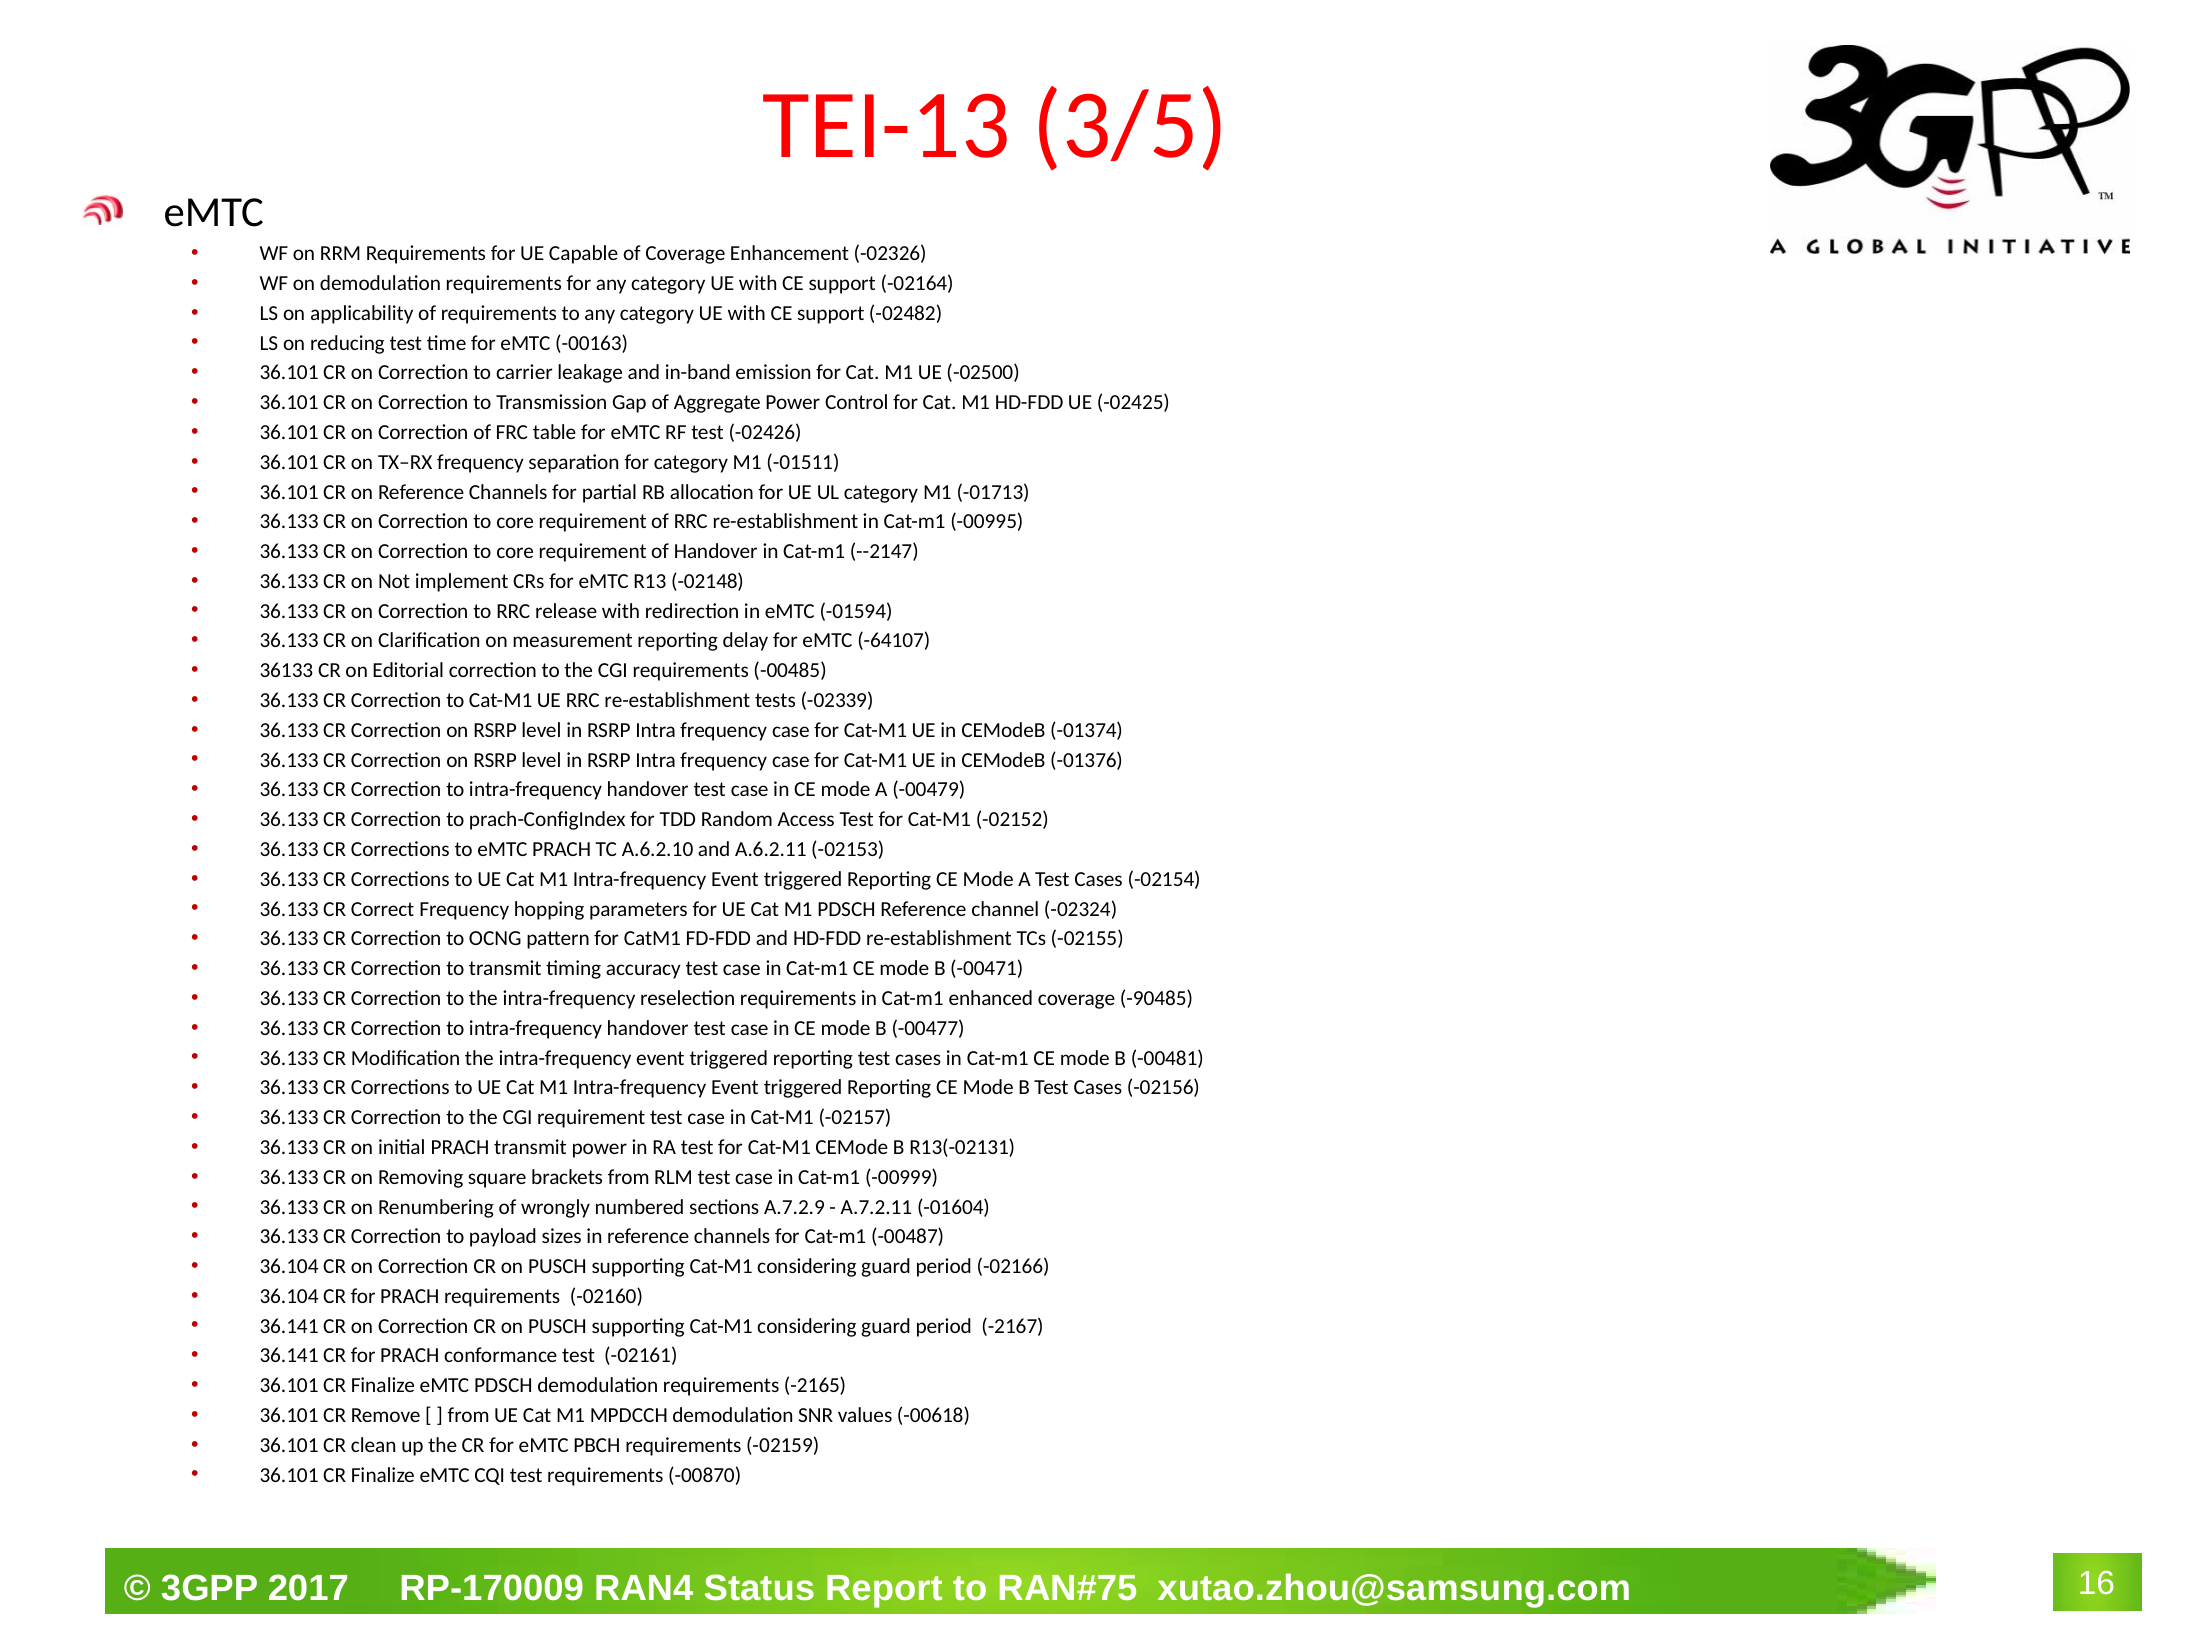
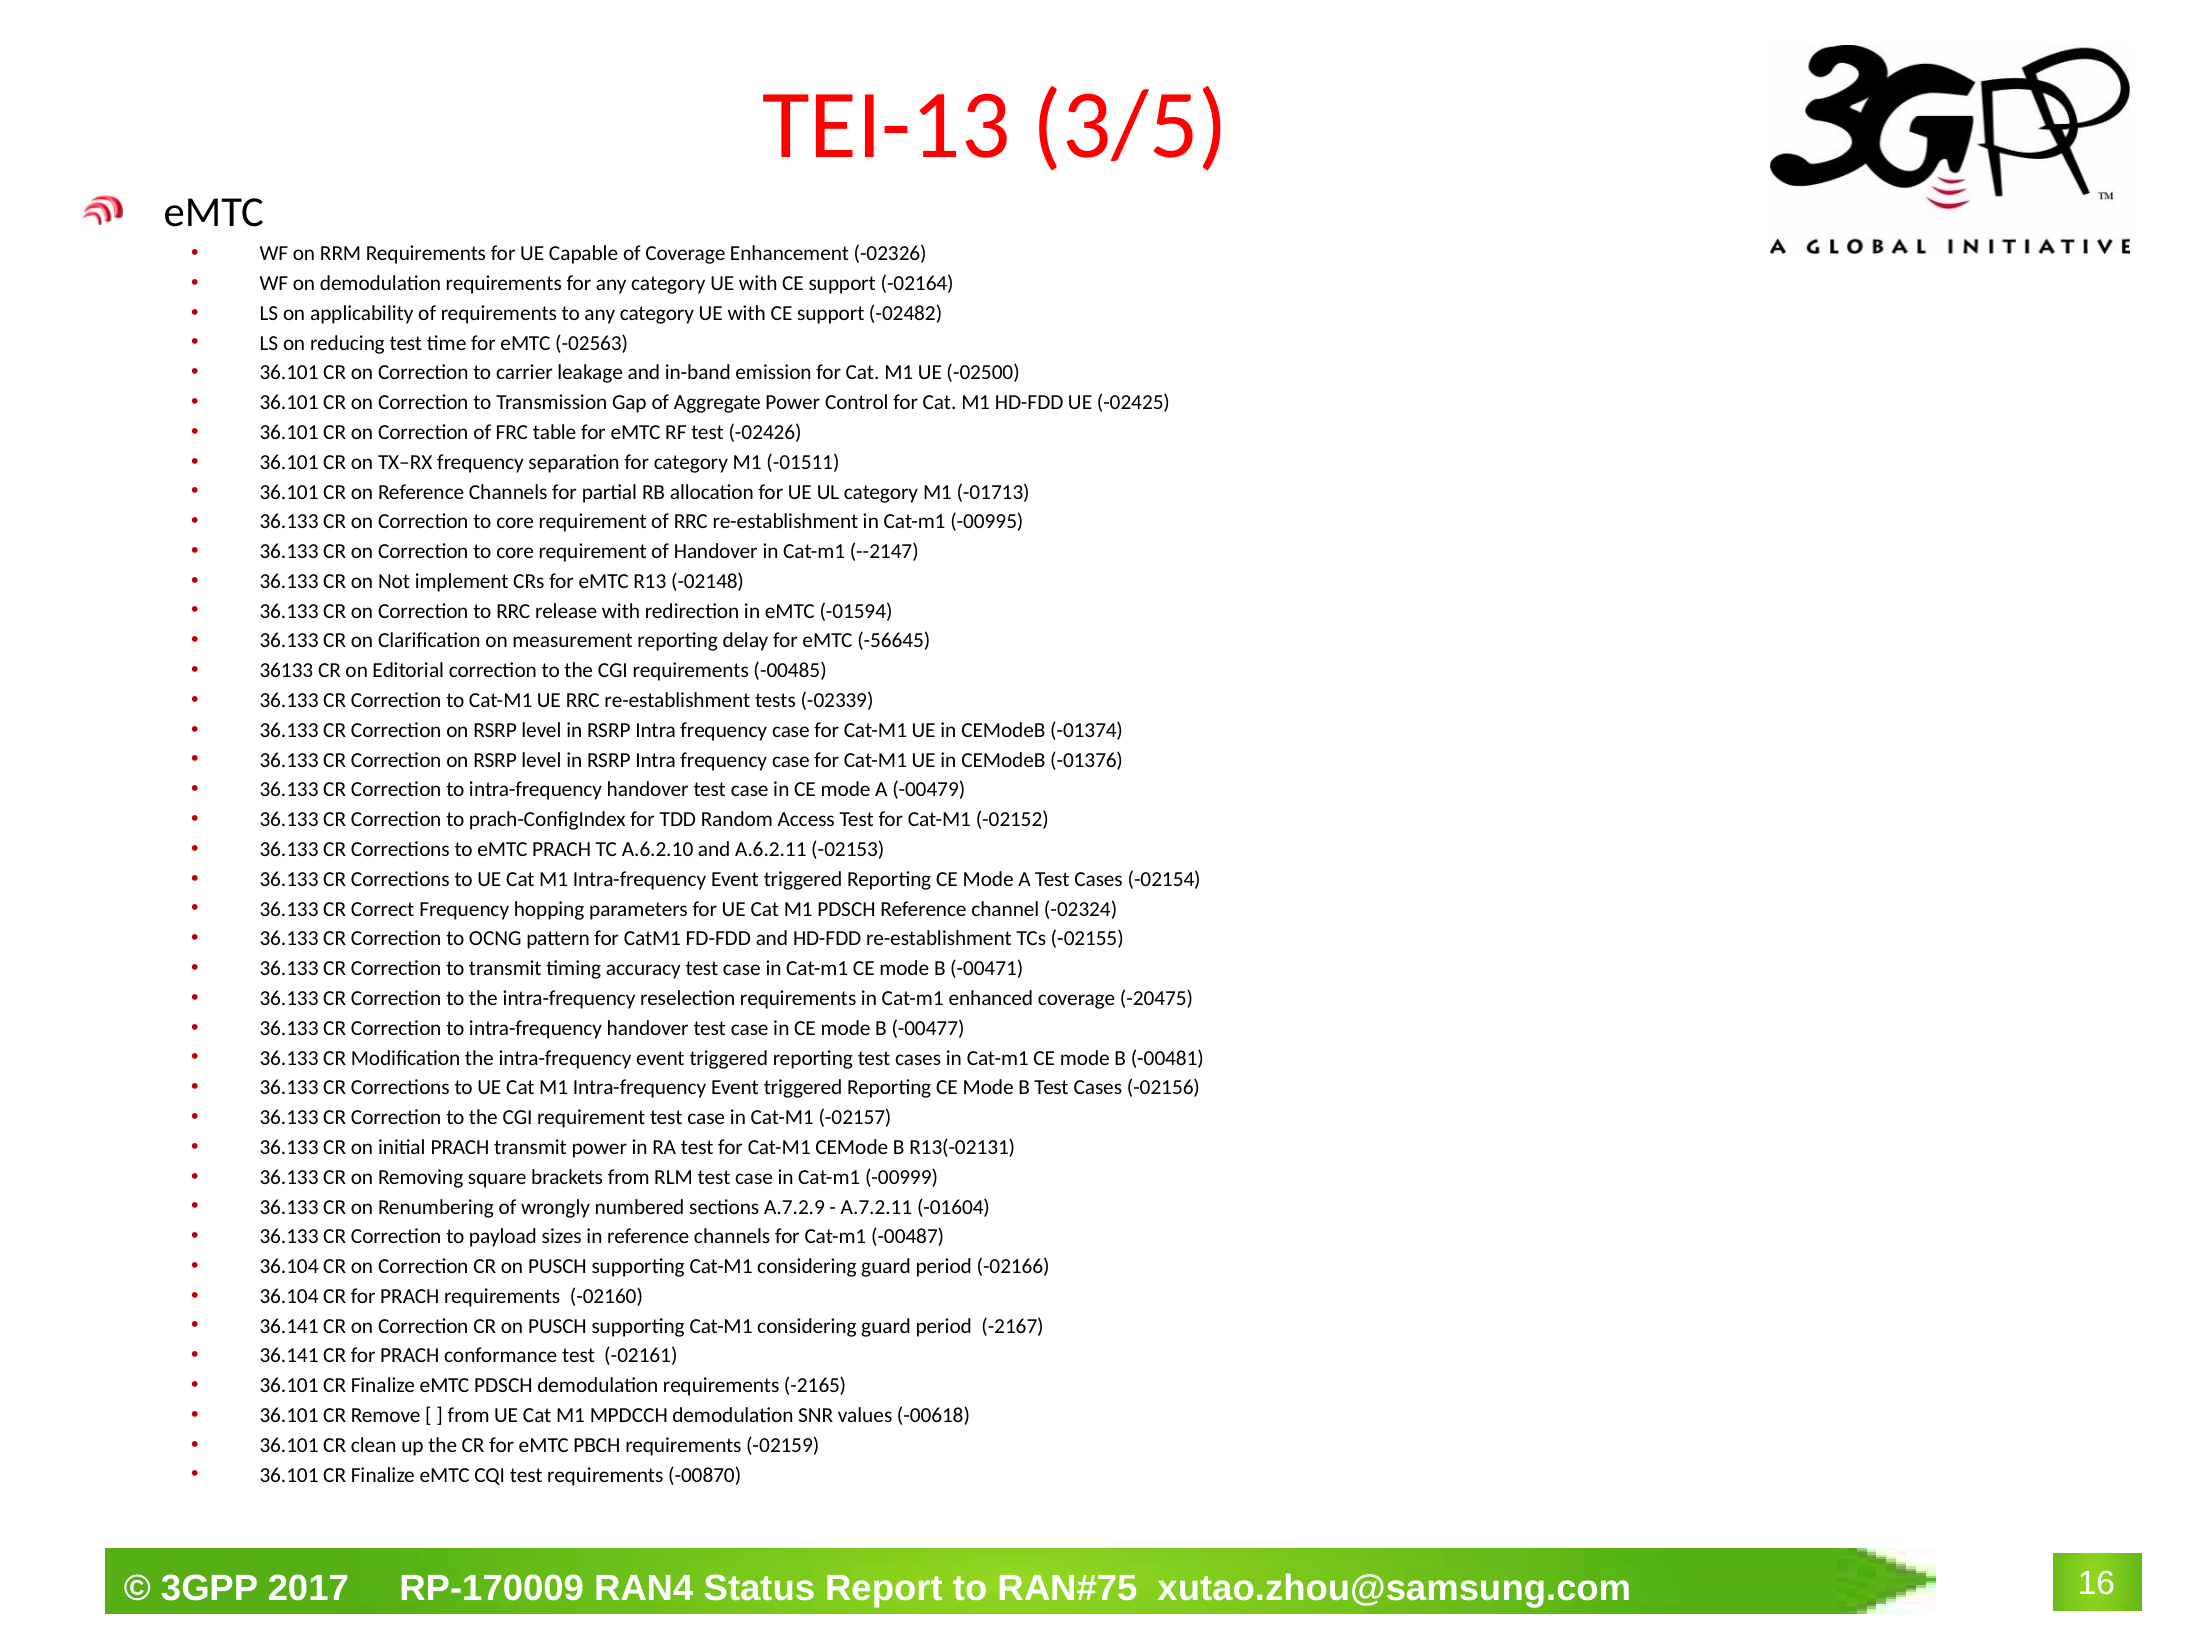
-00163: -00163 -> -02563 (592, 343)
-64107: -64107 -> -56645 (894, 641)
-90485: -90485 -> -20475 (1157, 998)
